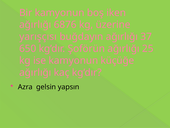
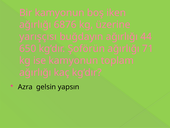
37: 37 -> 44 (146, 37)
25: 25 -> 71 (148, 48)
küçüğe: küçüğe -> toplam (117, 60)
